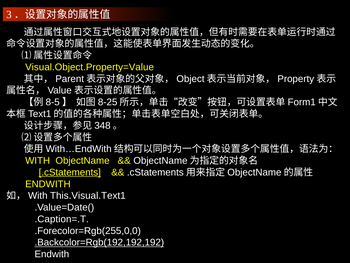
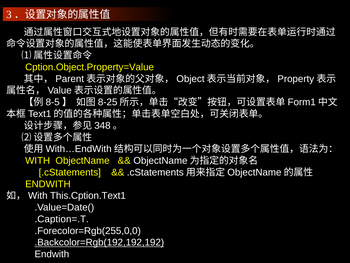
Visual.Object.Property=Value: Visual.Object.Property=Value -> Cption.Object.Property=Value (90, 67)
.cStatements underline: present -> none (70, 172)
This.Visual.Text1: This.Visual.Text1 -> This.Cption.Text1 (88, 195)
